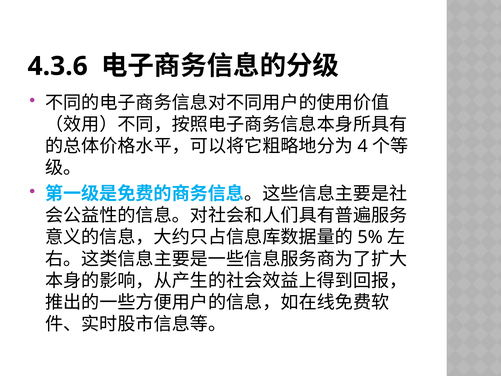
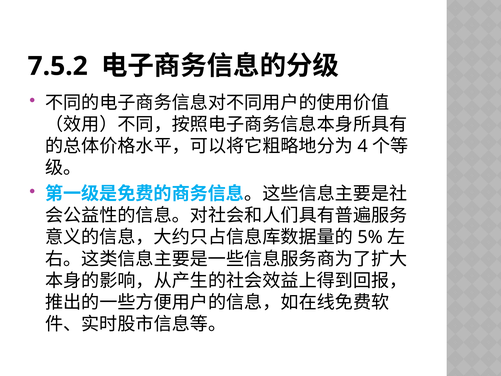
4.3.6: 4.3.6 -> 7.5.2 (58, 66)
